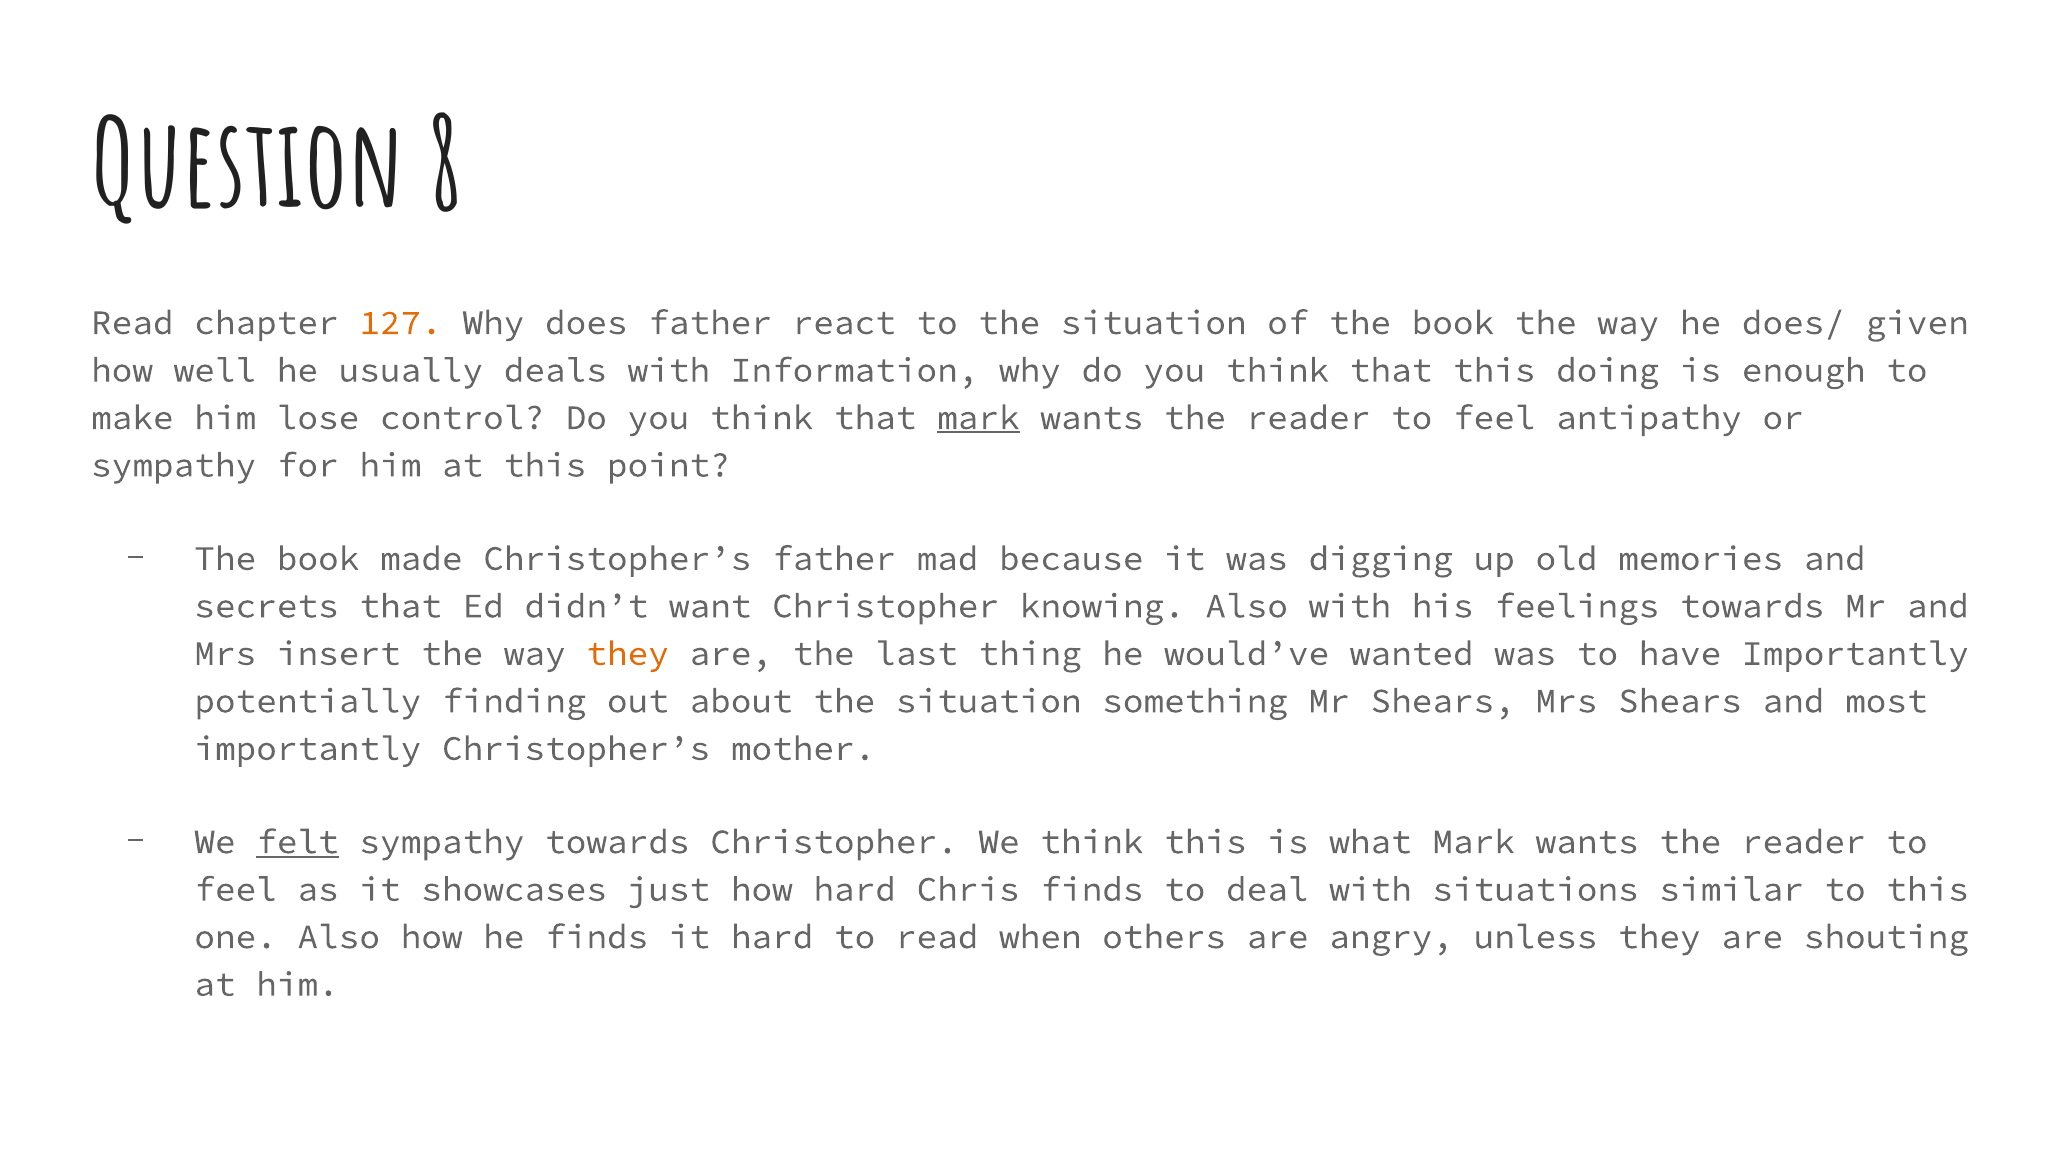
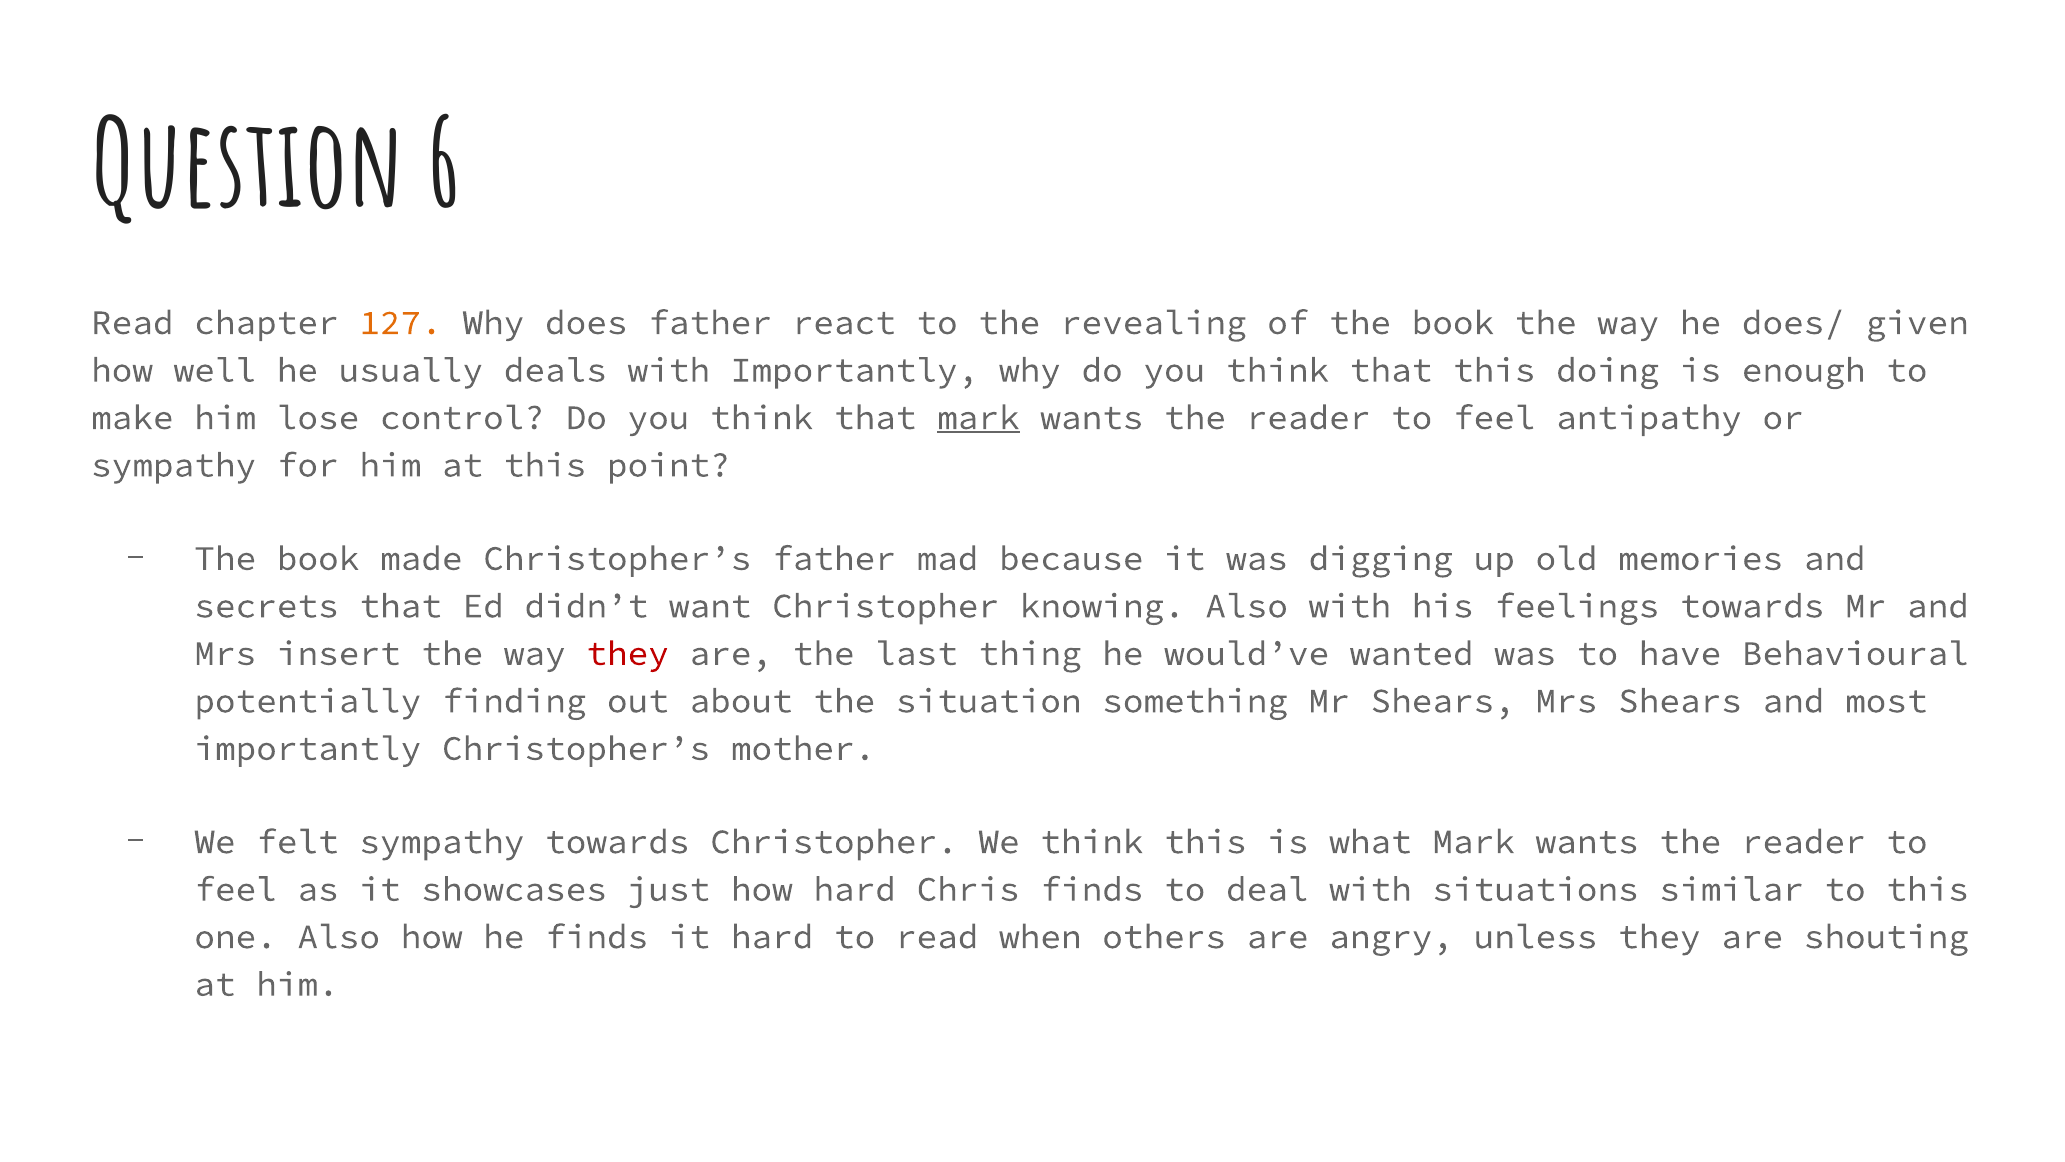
8: 8 -> 6 (445, 167)
to the situation: situation -> revealing (1154, 323)
with Information: Information -> Importantly (855, 370)
they colour: orange -> red (628, 653)
have Importantly: Importantly -> Behavioural (1855, 653)
felt underline: present -> none (297, 842)
